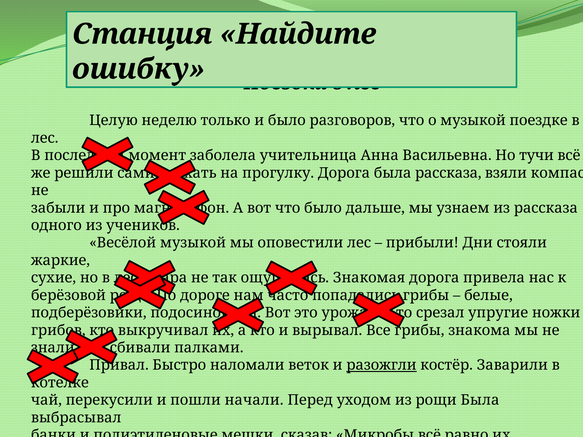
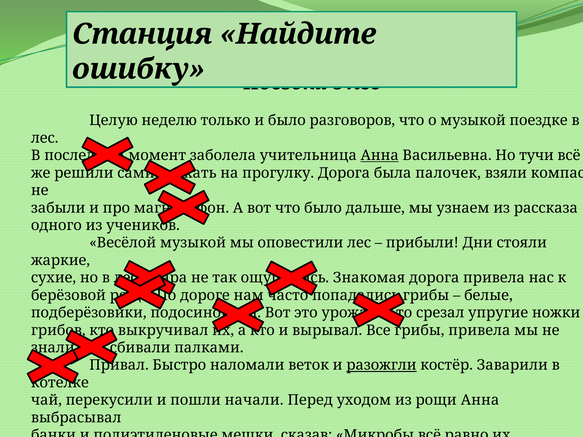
Анна underline: none -> present (380, 156)
была рассказа: рассказа -> палочек (448, 173)
грибы знакома: знакома -> привела (479, 330)
рощи Была: Была -> Анна (480, 400)
